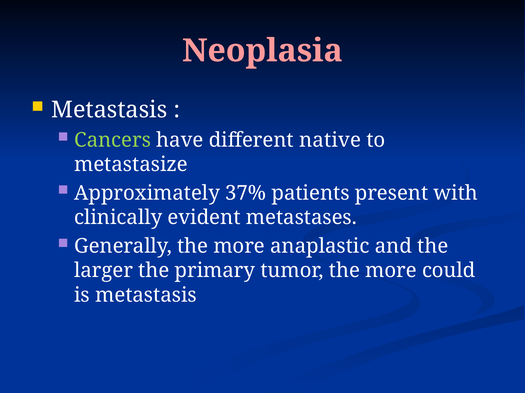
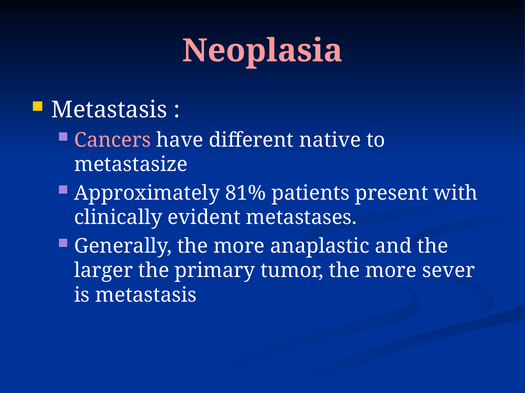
Cancers colour: light green -> pink (113, 140)
37%: 37% -> 81% (246, 193)
could: could -> sever (449, 271)
